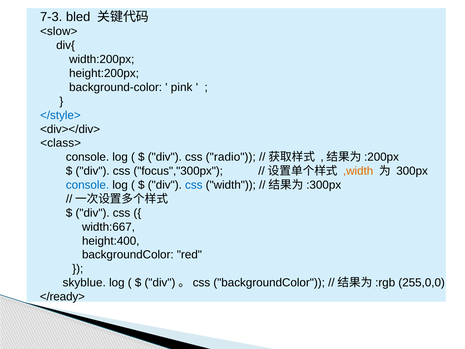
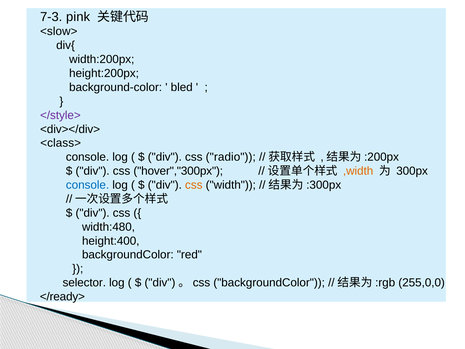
bled: bled -> pink (78, 17)
pink: pink -> bled (182, 87)
</style> colour: blue -> purple (60, 115)
focus","300px: focus","300px -> hover","300px (178, 171)
css colour: blue -> orange (194, 185)
width:667: width:667 -> width:480 (108, 227)
skyblue: skyblue -> selector (84, 283)
